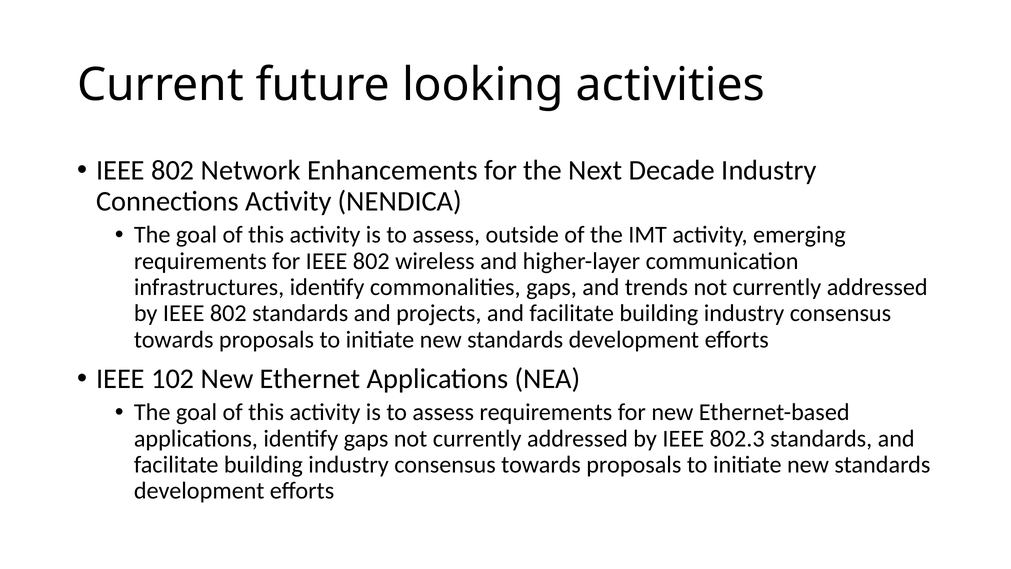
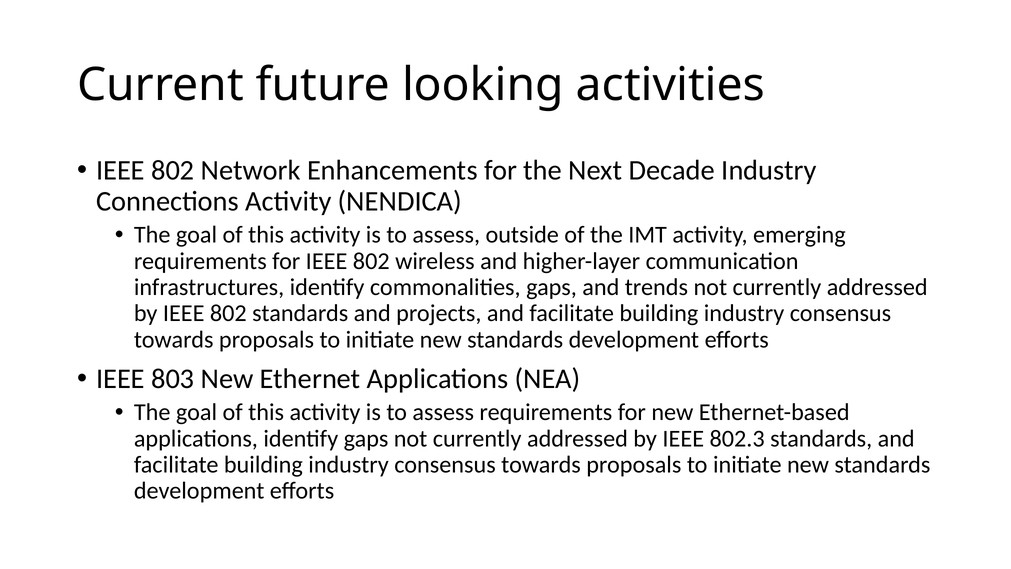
102: 102 -> 803 (173, 378)
